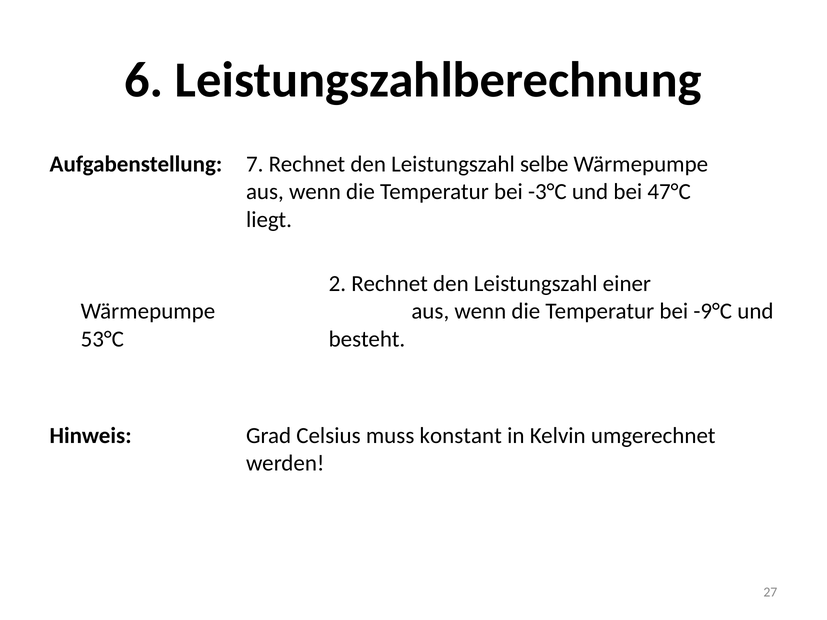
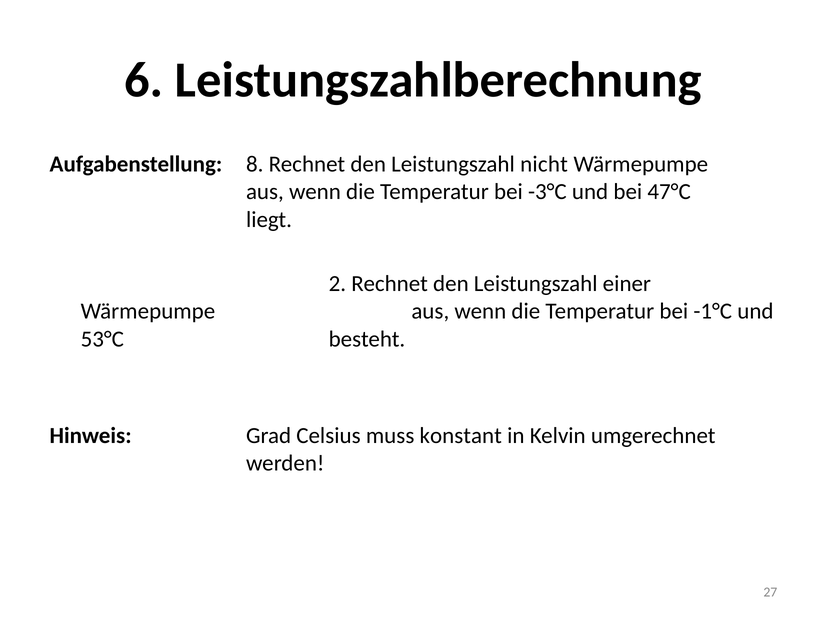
7: 7 -> 8 (255, 164)
selbe: selbe -> nicht (544, 164)
-9°C: -9°C -> -1°C (713, 312)
